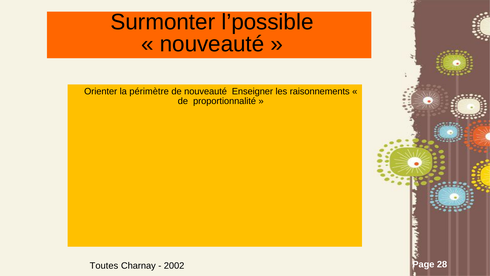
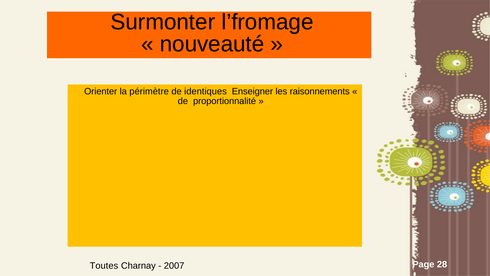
l’possible: l’possible -> l’fromage (267, 22)
de nouveauté: nouveauté -> identiques (206, 91)
2002: 2002 -> 2007 (174, 265)
